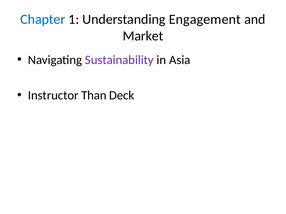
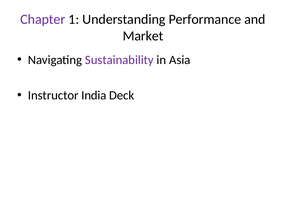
Chapter colour: blue -> purple (43, 19)
Engagement: Engagement -> Performance (205, 19)
Than: Than -> India (94, 96)
